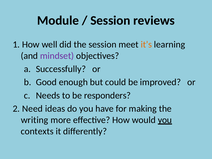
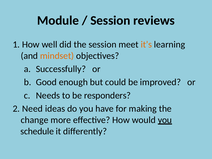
mindset colour: purple -> orange (57, 56)
writing: writing -> change (35, 120)
contexts: contexts -> schedule (37, 131)
